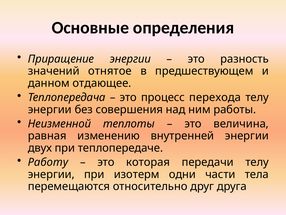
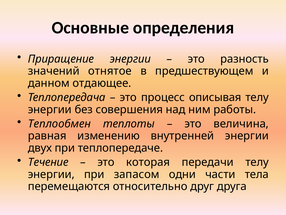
перехода: перехода -> описывая (215, 97)
Неизменной: Неизменной -> Теплообмен (59, 124)
Работу: Работу -> Течение (48, 162)
изотерм: изотерм -> запасом (137, 174)
